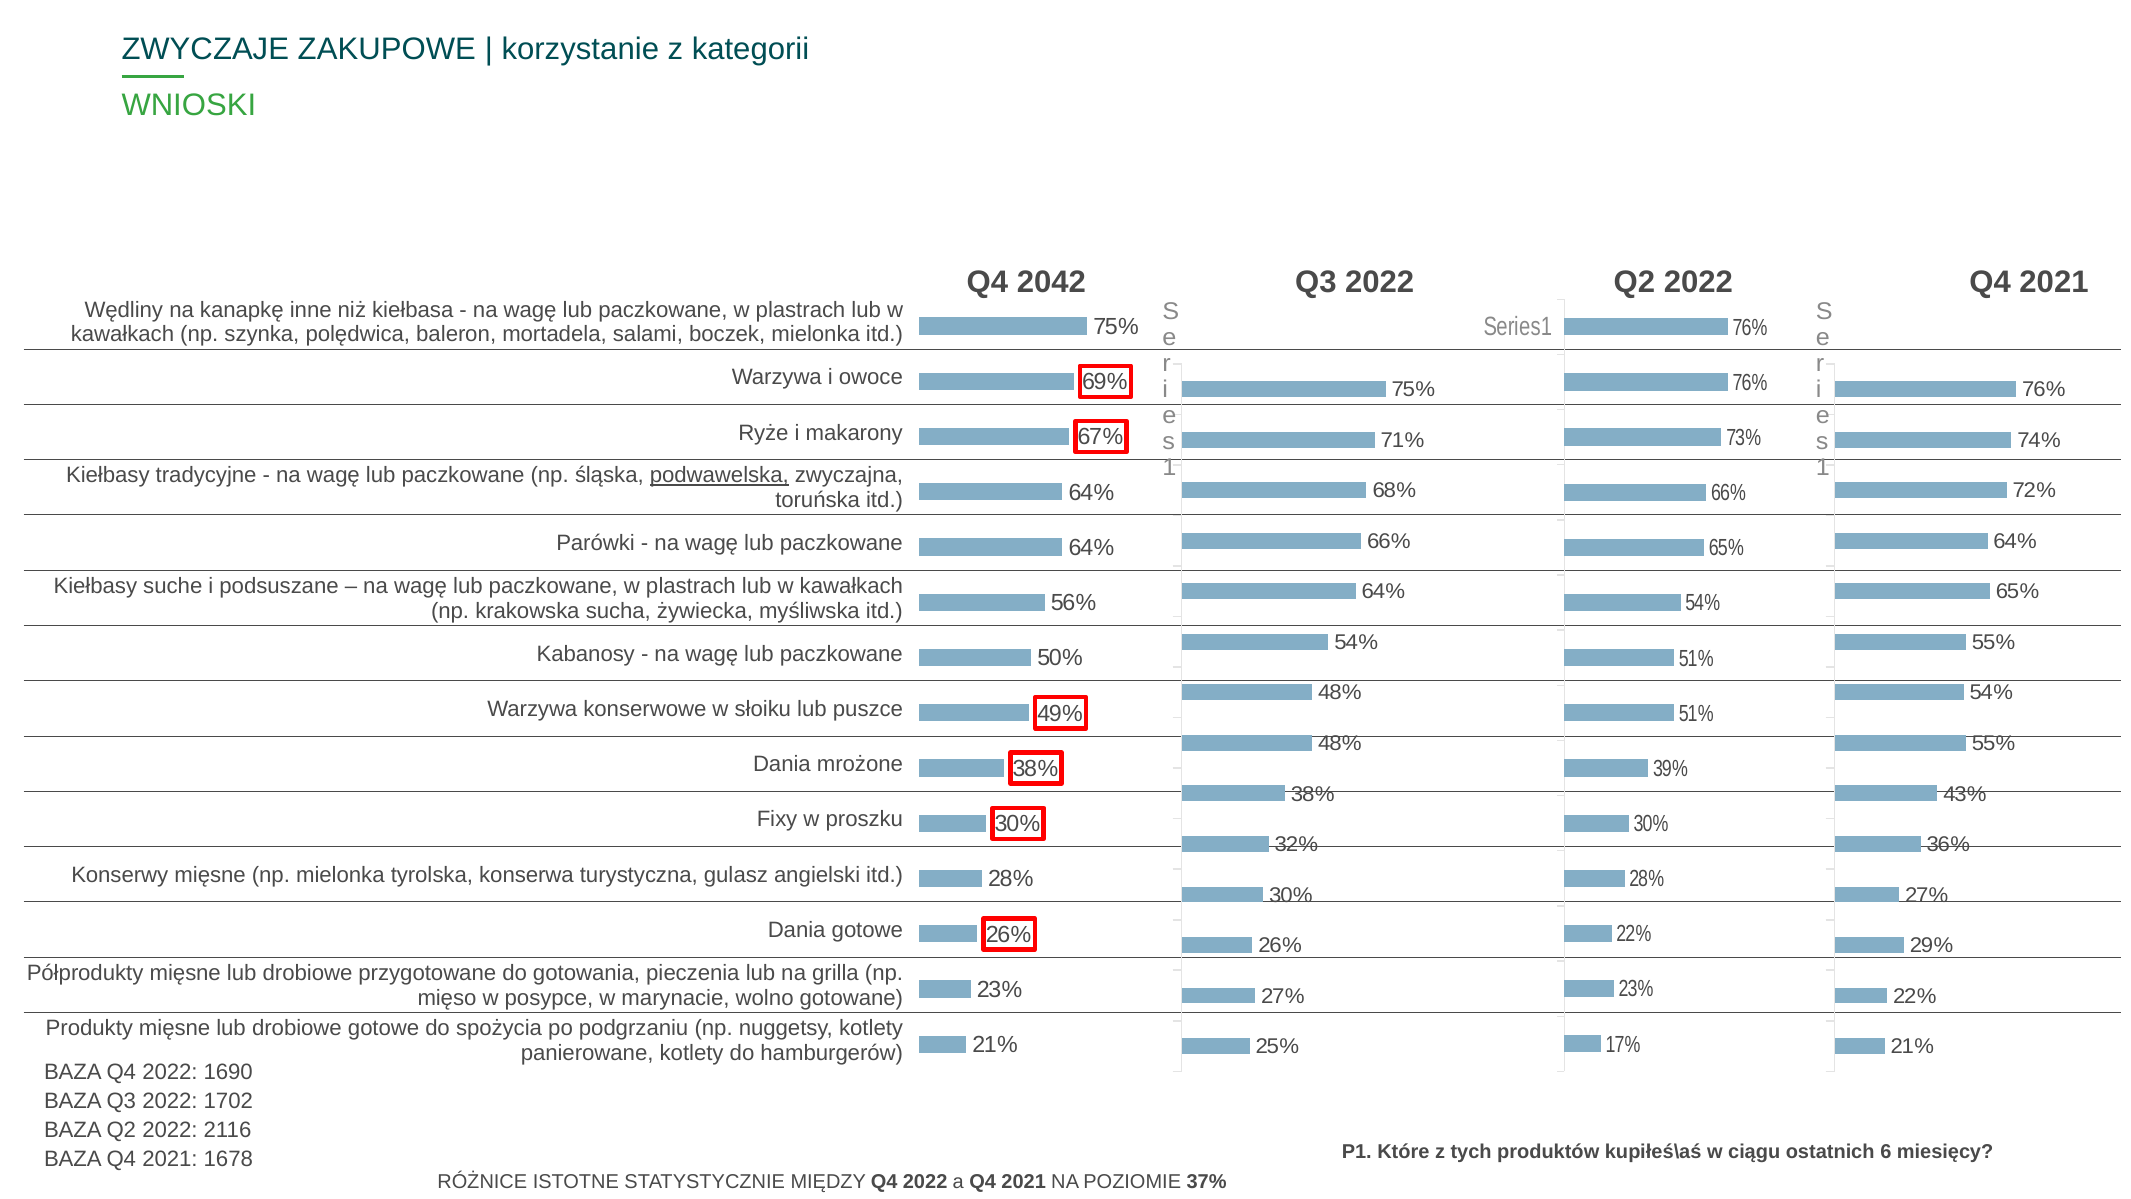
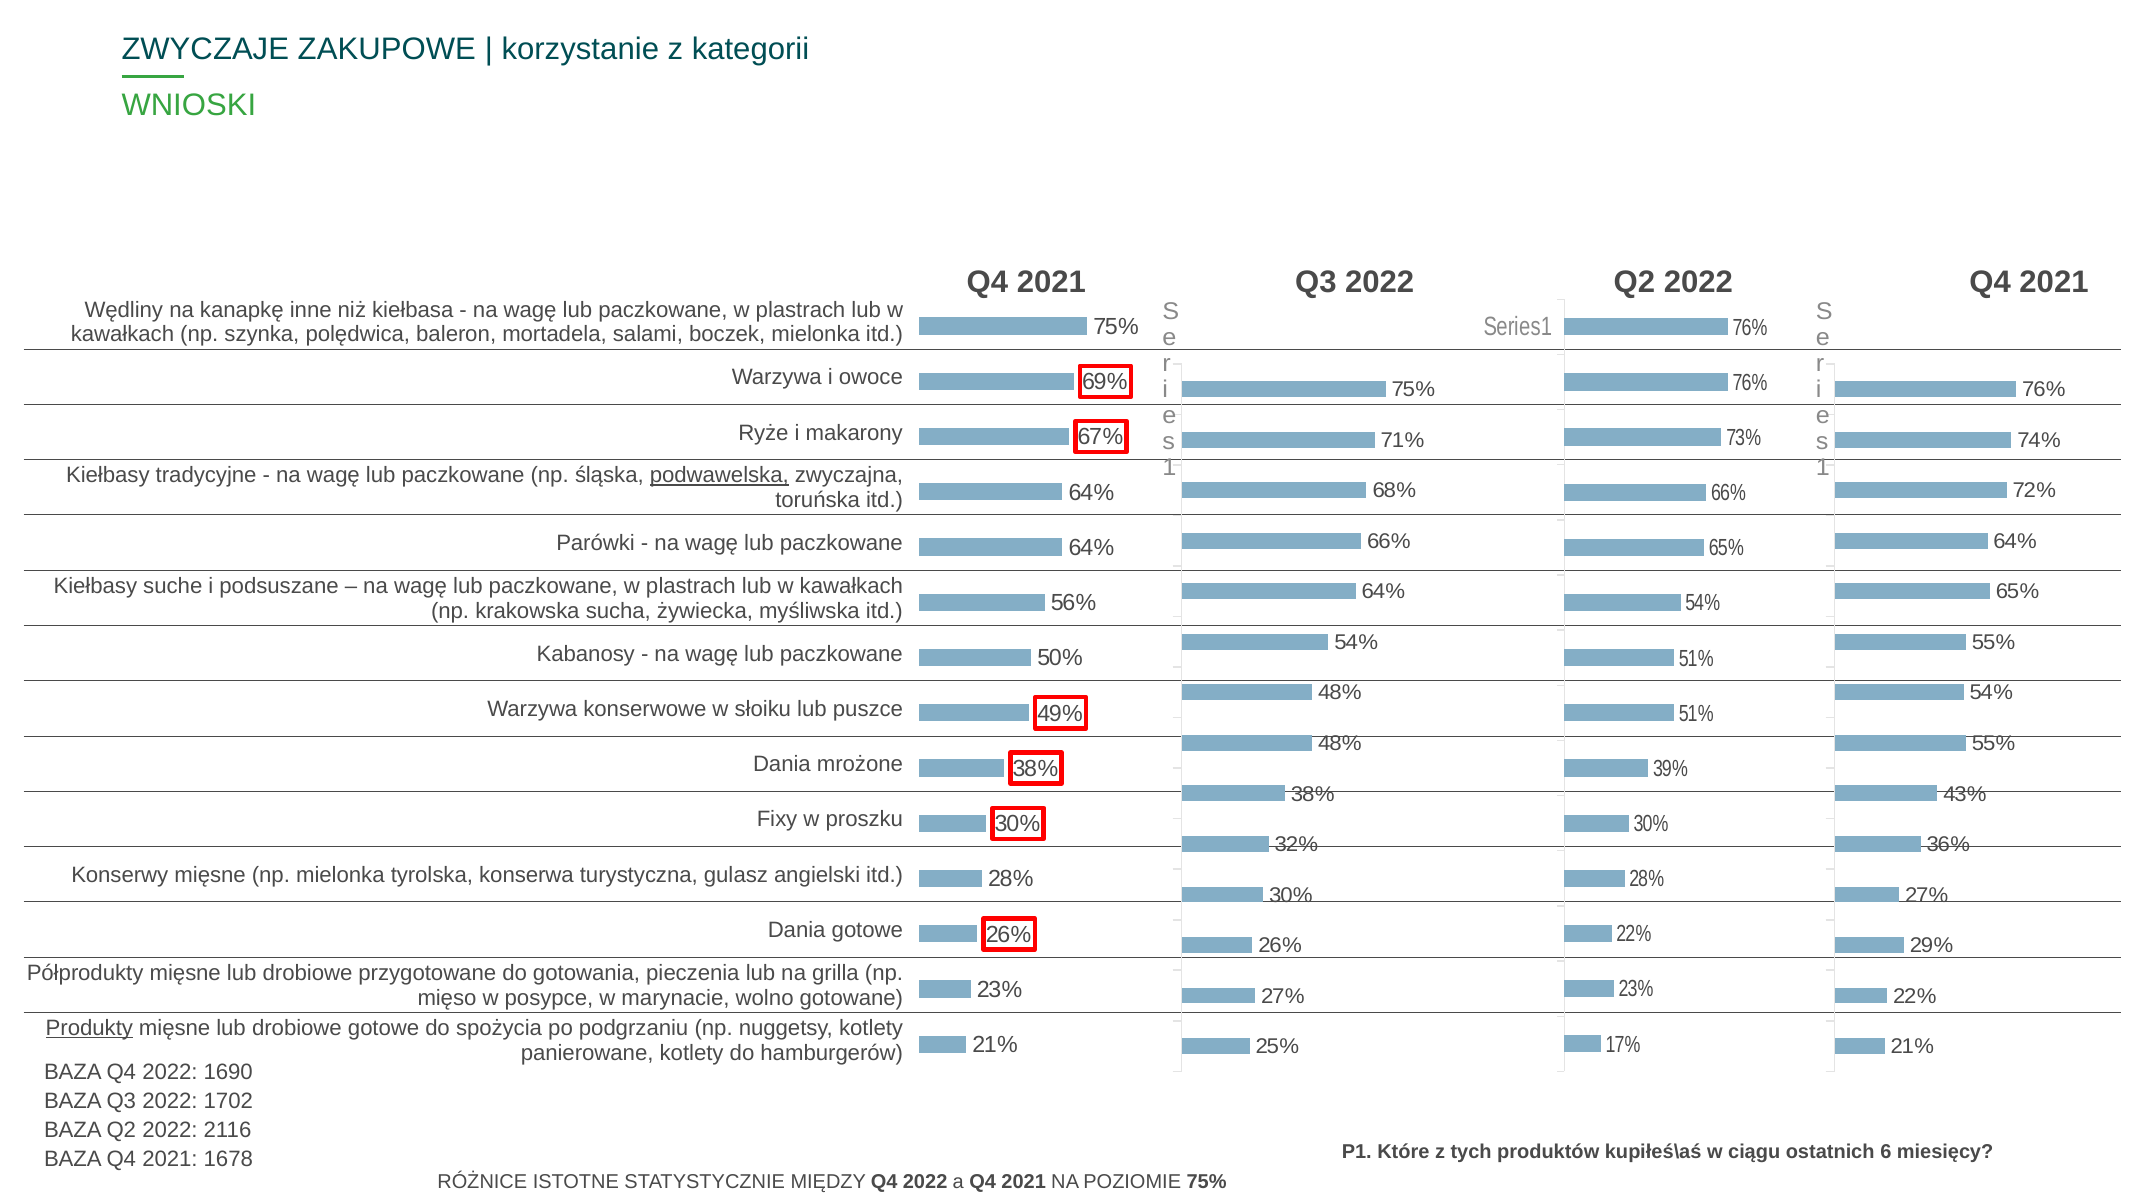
2042: 2042 -> 2021 (1051, 282)
Produkty underline: none -> present (89, 1028)
POZIOMIE 37%: 37% -> 75% (1207, 1181)
